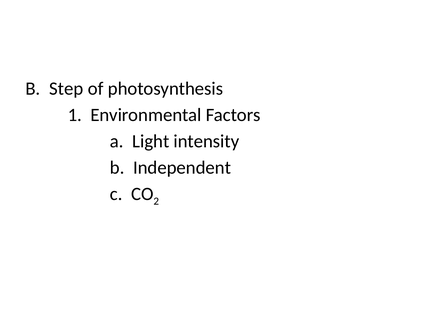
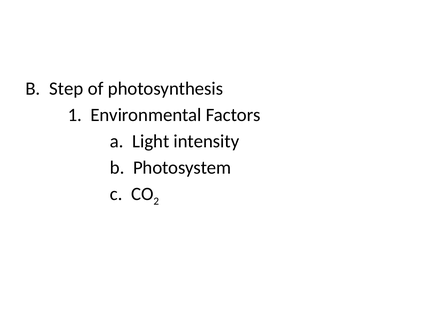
Independent: Independent -> Photosystem (182, 168)
